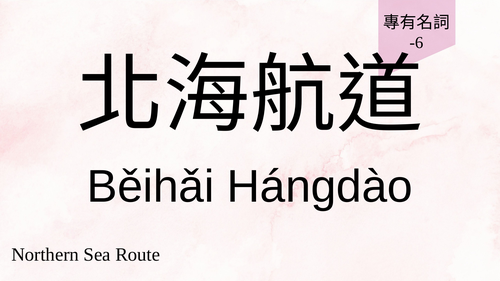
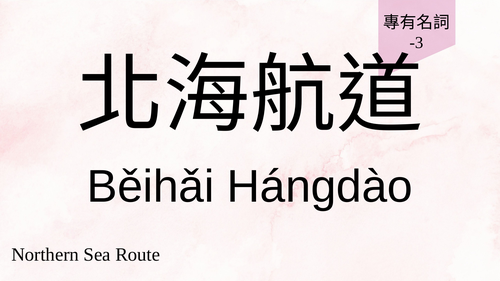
-6: -6 -> -3 (416, 43)
